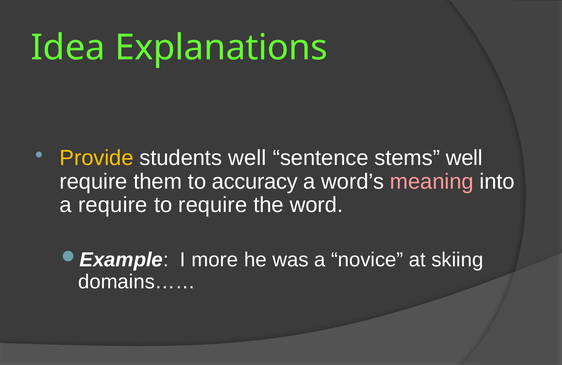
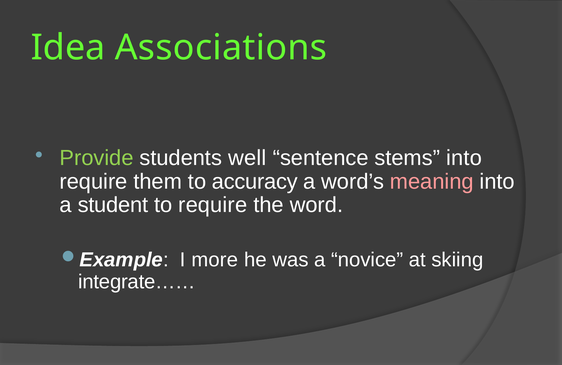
Explanations: Explanations -> Associations (221, 48)
Provide colour: yellow -> light green (97, 158)
stems well: well -> into (464, 158)
a require: require -> student (113, 205)
domains……: domains…… -> integrate…… (137, 282)
